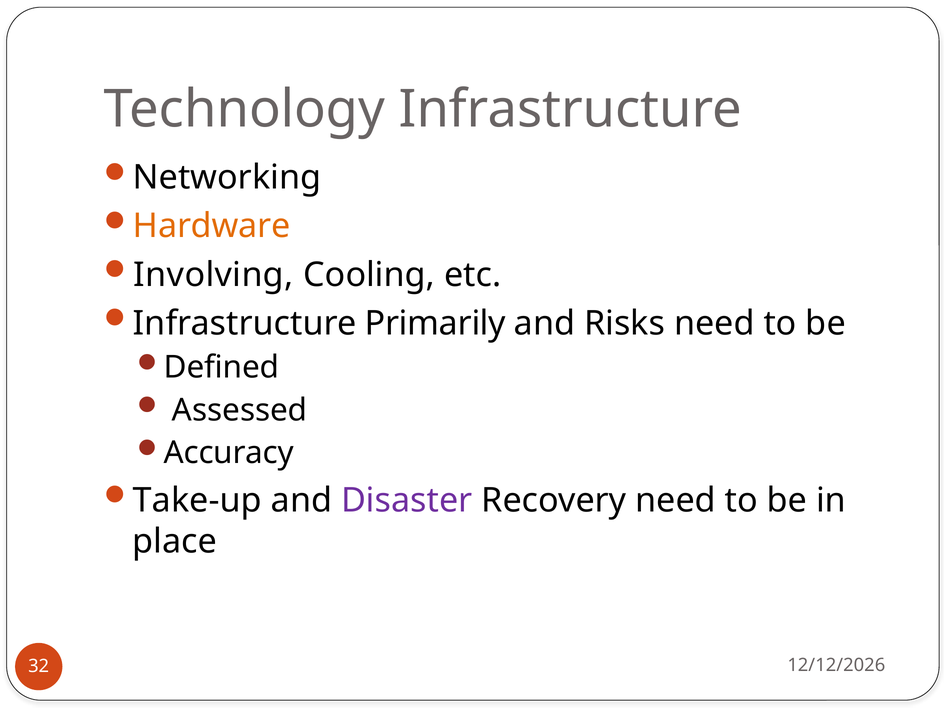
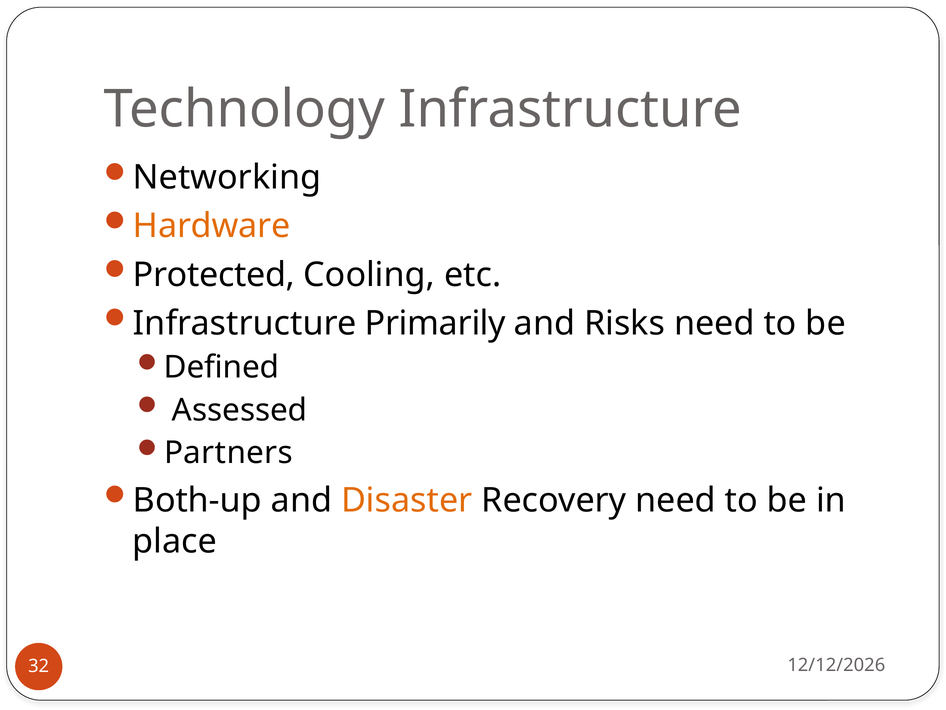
Involving: Involving -> Protected (214, 275)
Accuracy: Accuracy -> Partners (228, 453)
Take-up: Take-up -> Both-up (197, 500)
Disaster colour: purple -> orange (407, 500)
